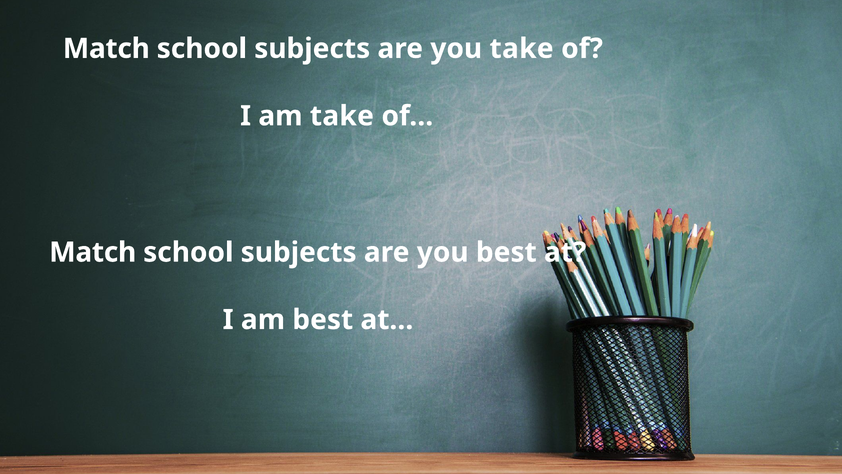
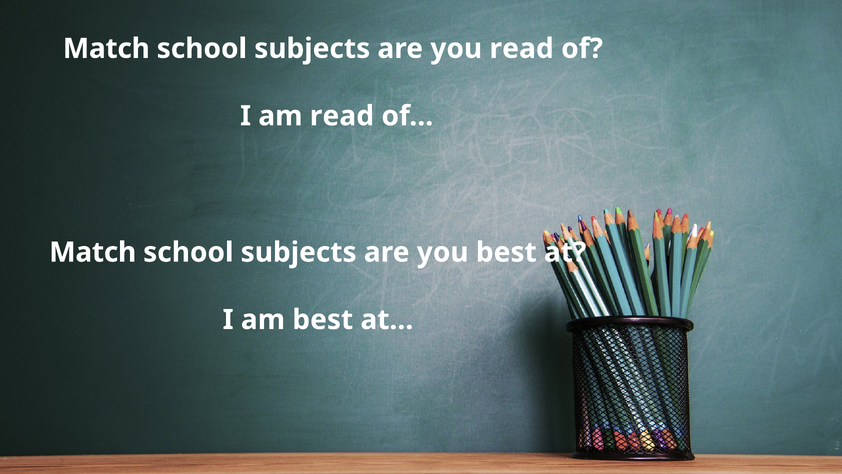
you take: take -> read (522, 49)
am take: take -> read (342, 116)
